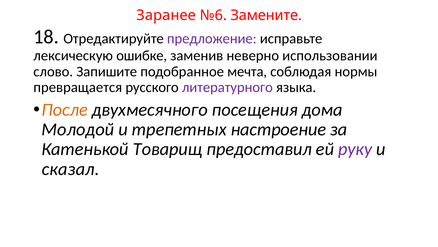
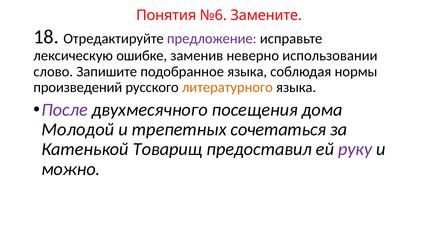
Заранее: Заранее -> Понятия (166, 15)
подобранное мечта: мечта -> языка (247, 71)
превращается: превращается -> произведений (78, 87)
литературного colour: purple -> orange (227, 87)
После colour: orange -> purple (65, 109)
настроение: настроение -> сочетаться (278, 129)
сказал: сказал -> можно (71, 169)
